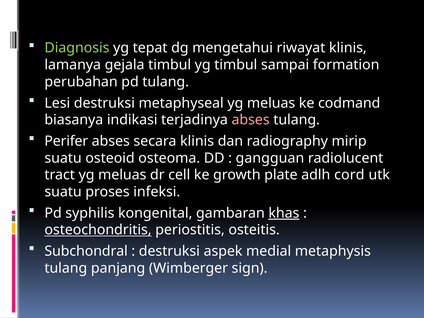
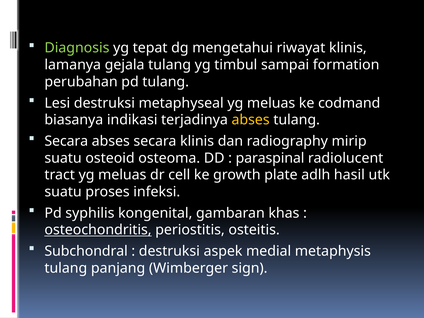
gejala timbul: timbul -> tulang (170, 65)
abses colour: pink -> yellow (251, 120)
Perifer: Perifer -> Secara (66, 141)
gangguan: gangguan -> paraspinal (270, 158)
cord: cord -> hasil (349, 175)
khas underline: present -> none (284, 213)
